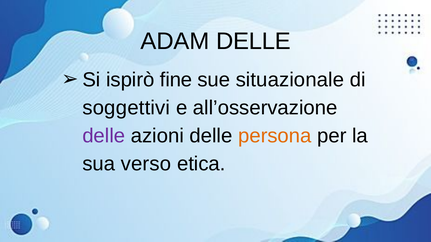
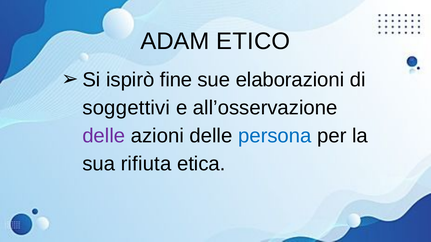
ADAM DELLE: DELLE -> ETICO (253, 41)
situazionale: situazionale -> elaborazioni (290, 80)
persona colour: orange -> blue (275, 136)
verso: verso -> rifiuta (146, 164)
